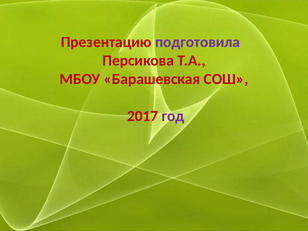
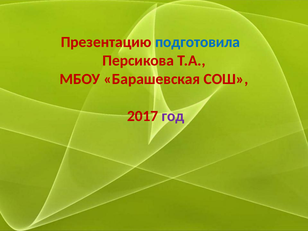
подготовила colour: purple -> blue (198, 42)
